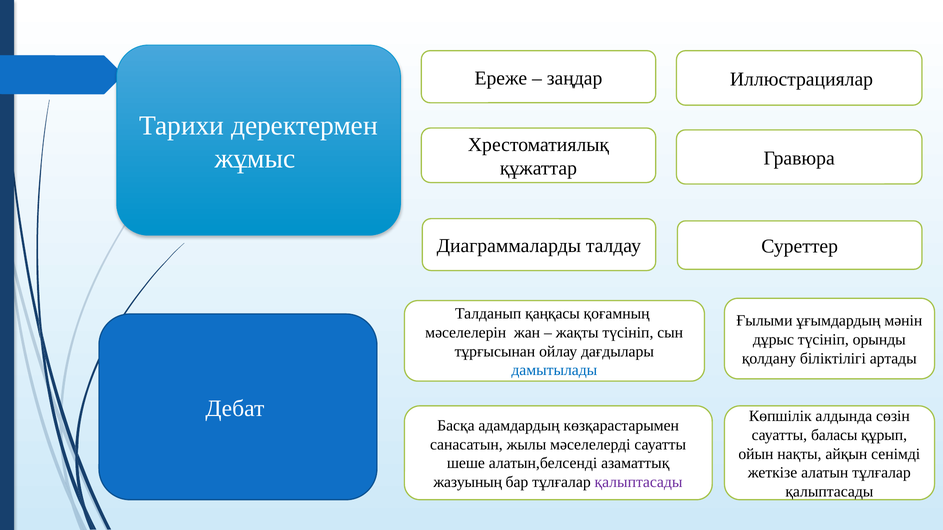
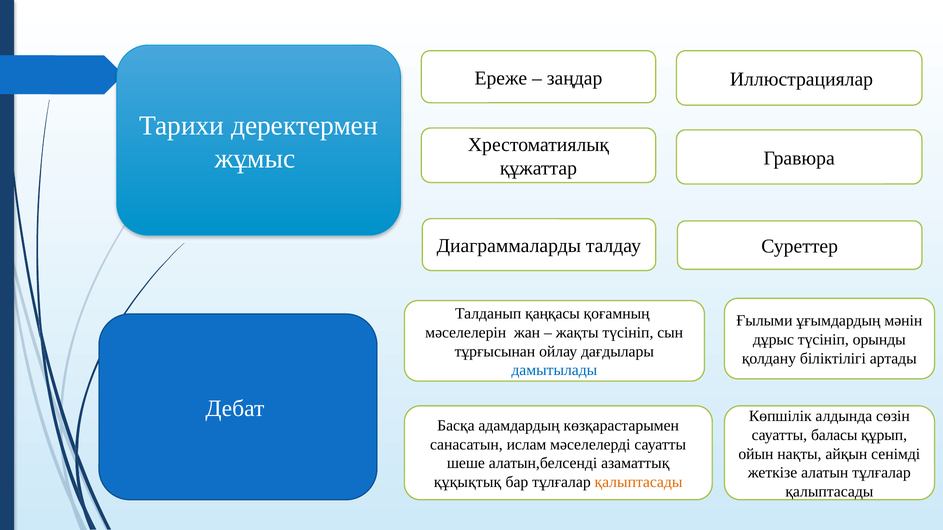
жылы: жылы -> ислам (527, 445)
жазуының: жазуының -> құқықтық (468, 483)
қалыптасады colour: purple -> orange (639, 483)
